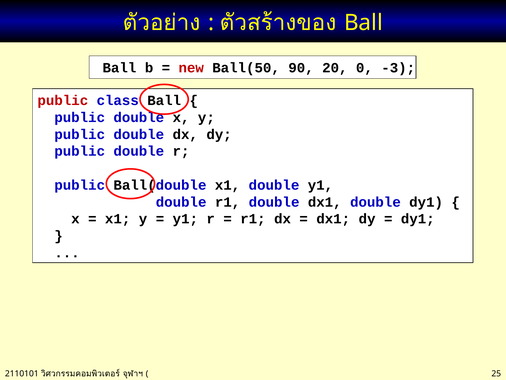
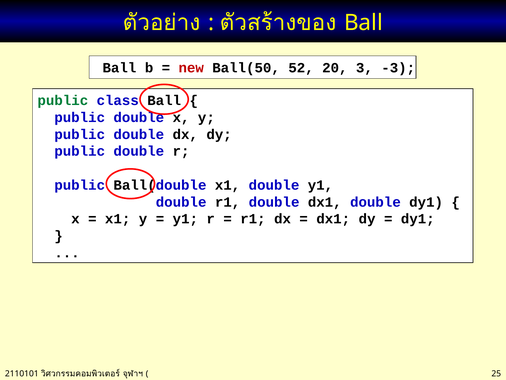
90: 90 -> 52 (301, 68)
0: 0 -> 3 (364, 68)
public colour: red -> green (63, 101)
